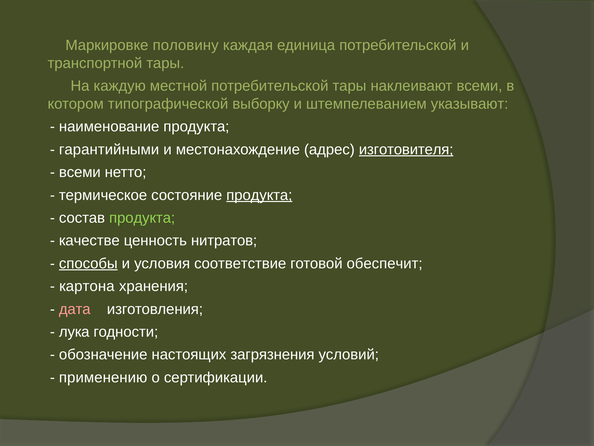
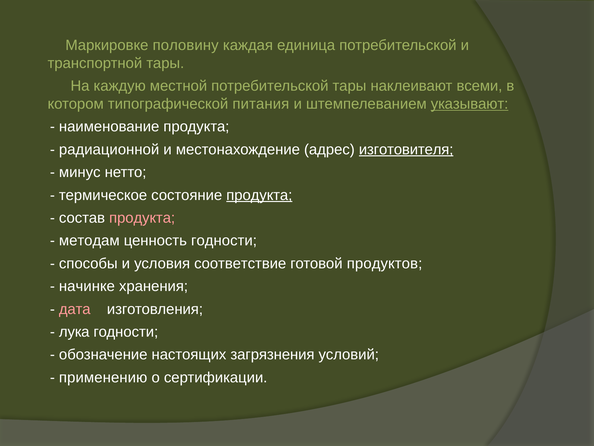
выборку: выборку -> питания (261, 104)
указывают underline: none -> present (470, 104)
гарантийными: гарантийными -> радиационной (109, 149)
всеми: всеми -> минус (80, 172)
продукта colour: light green -> pink (142, 218)
качестве: качестве -> методам (89, 240)
ценность нитратов: нитратов -> годности (224, 240)
способы underline: present -> none (88, 263)
обеспечит: обеспечит -> продуктов (385, 263)
картона: картона -> начинке (87, 286)
